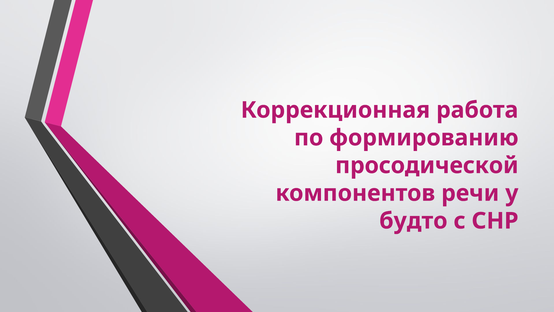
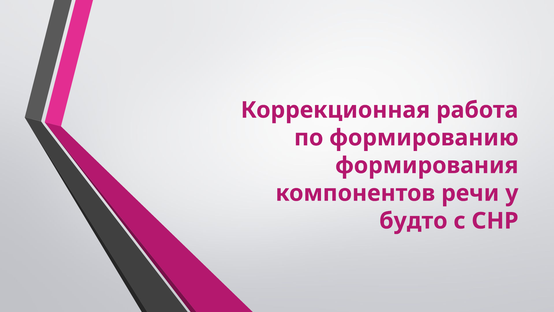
просодической: просодической -> формирования (427, 165)
